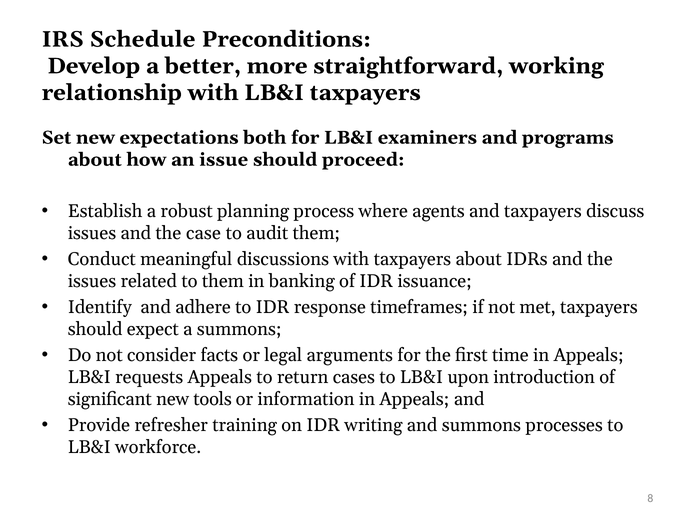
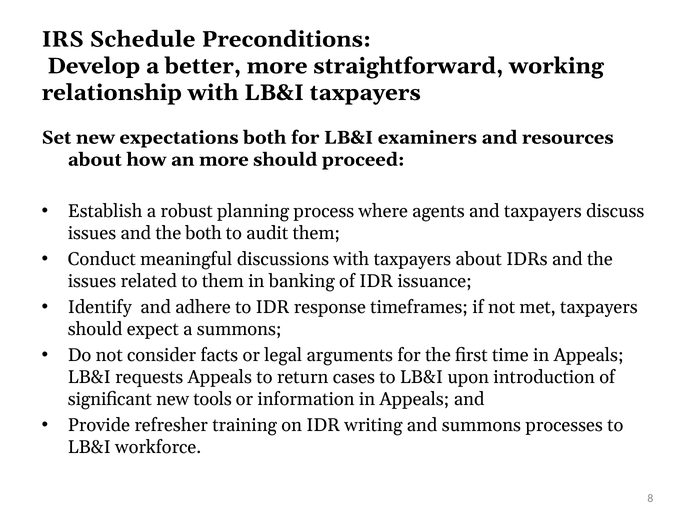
programs: programs -> resources (568, 137)
an issue: issue -> more (224, 159)
the case: case -> both (204, 233)
